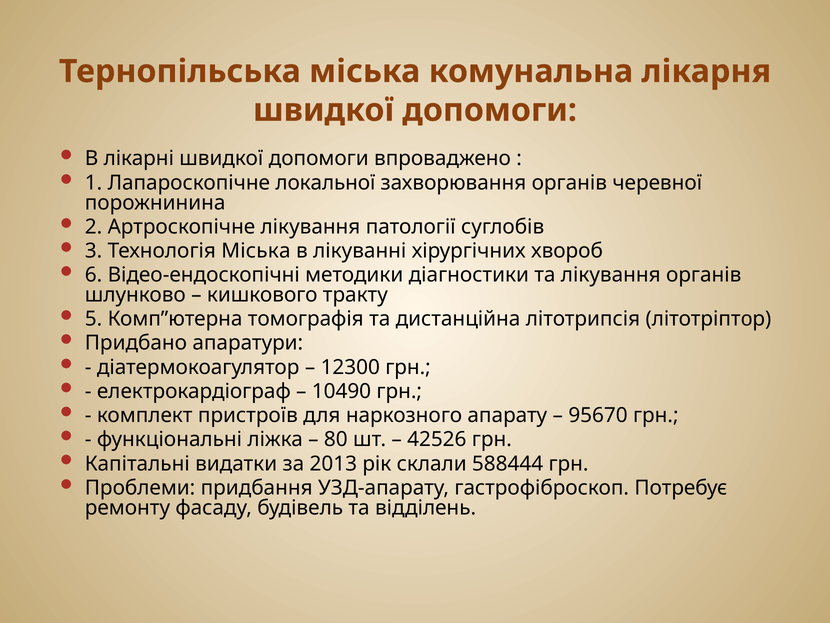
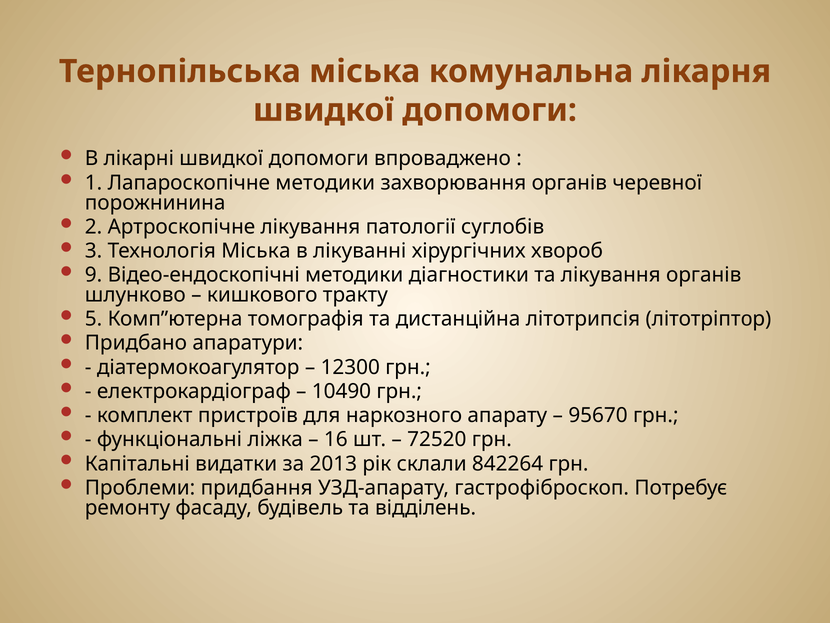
Лапароскопічне локальної: локальної -> методики (325, 183)
6: 6 -> 9 (94, 275)
80: 80 -> 16 (336, 439)
42526: 42526 -> 72520 (437, 439)
588444: 588444 -> 842264 (508, 463)
